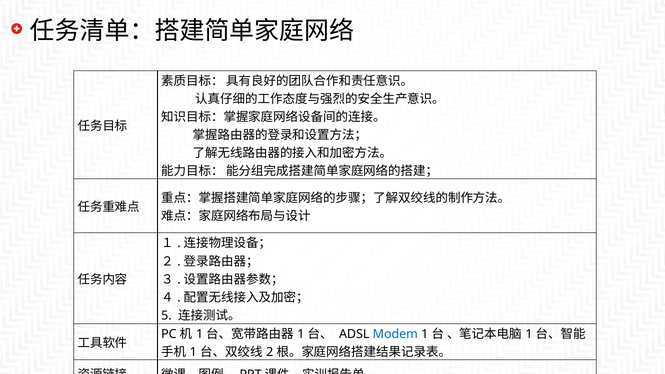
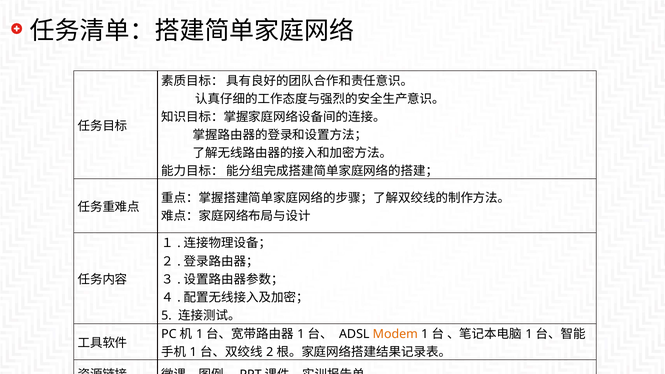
Modem colour: blue -> orange (395, 334)
